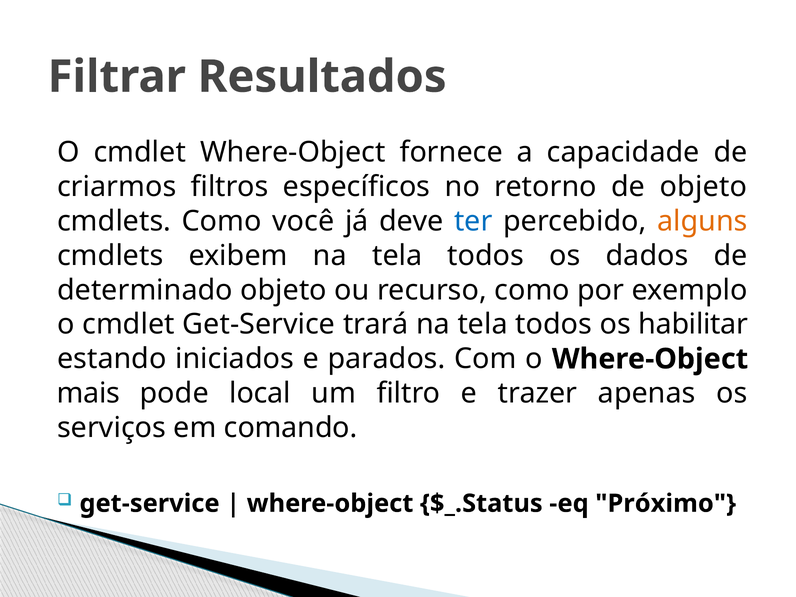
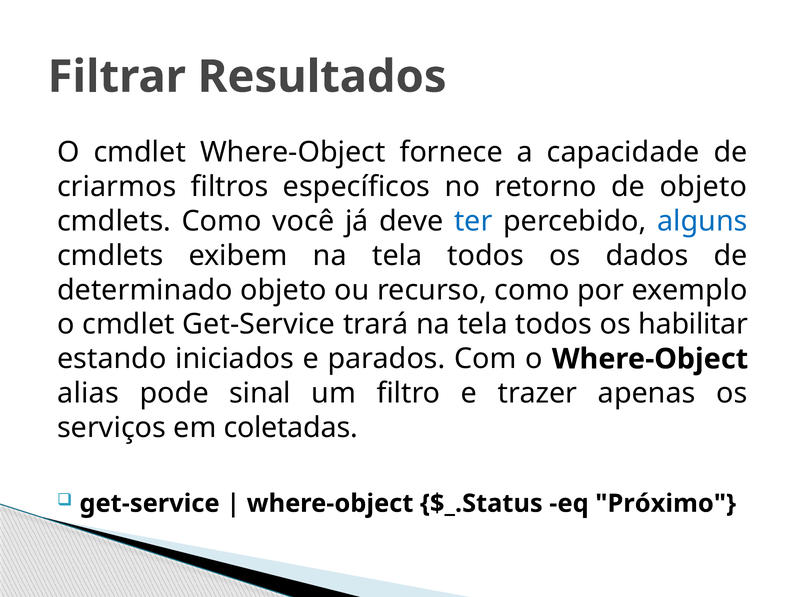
alguns colour: orange -> blue (702, 221)
mais: mais -> alias (88, 393)
local: local -> sinal (260, 393)
comando: comando -> coletadas (291, 428)
